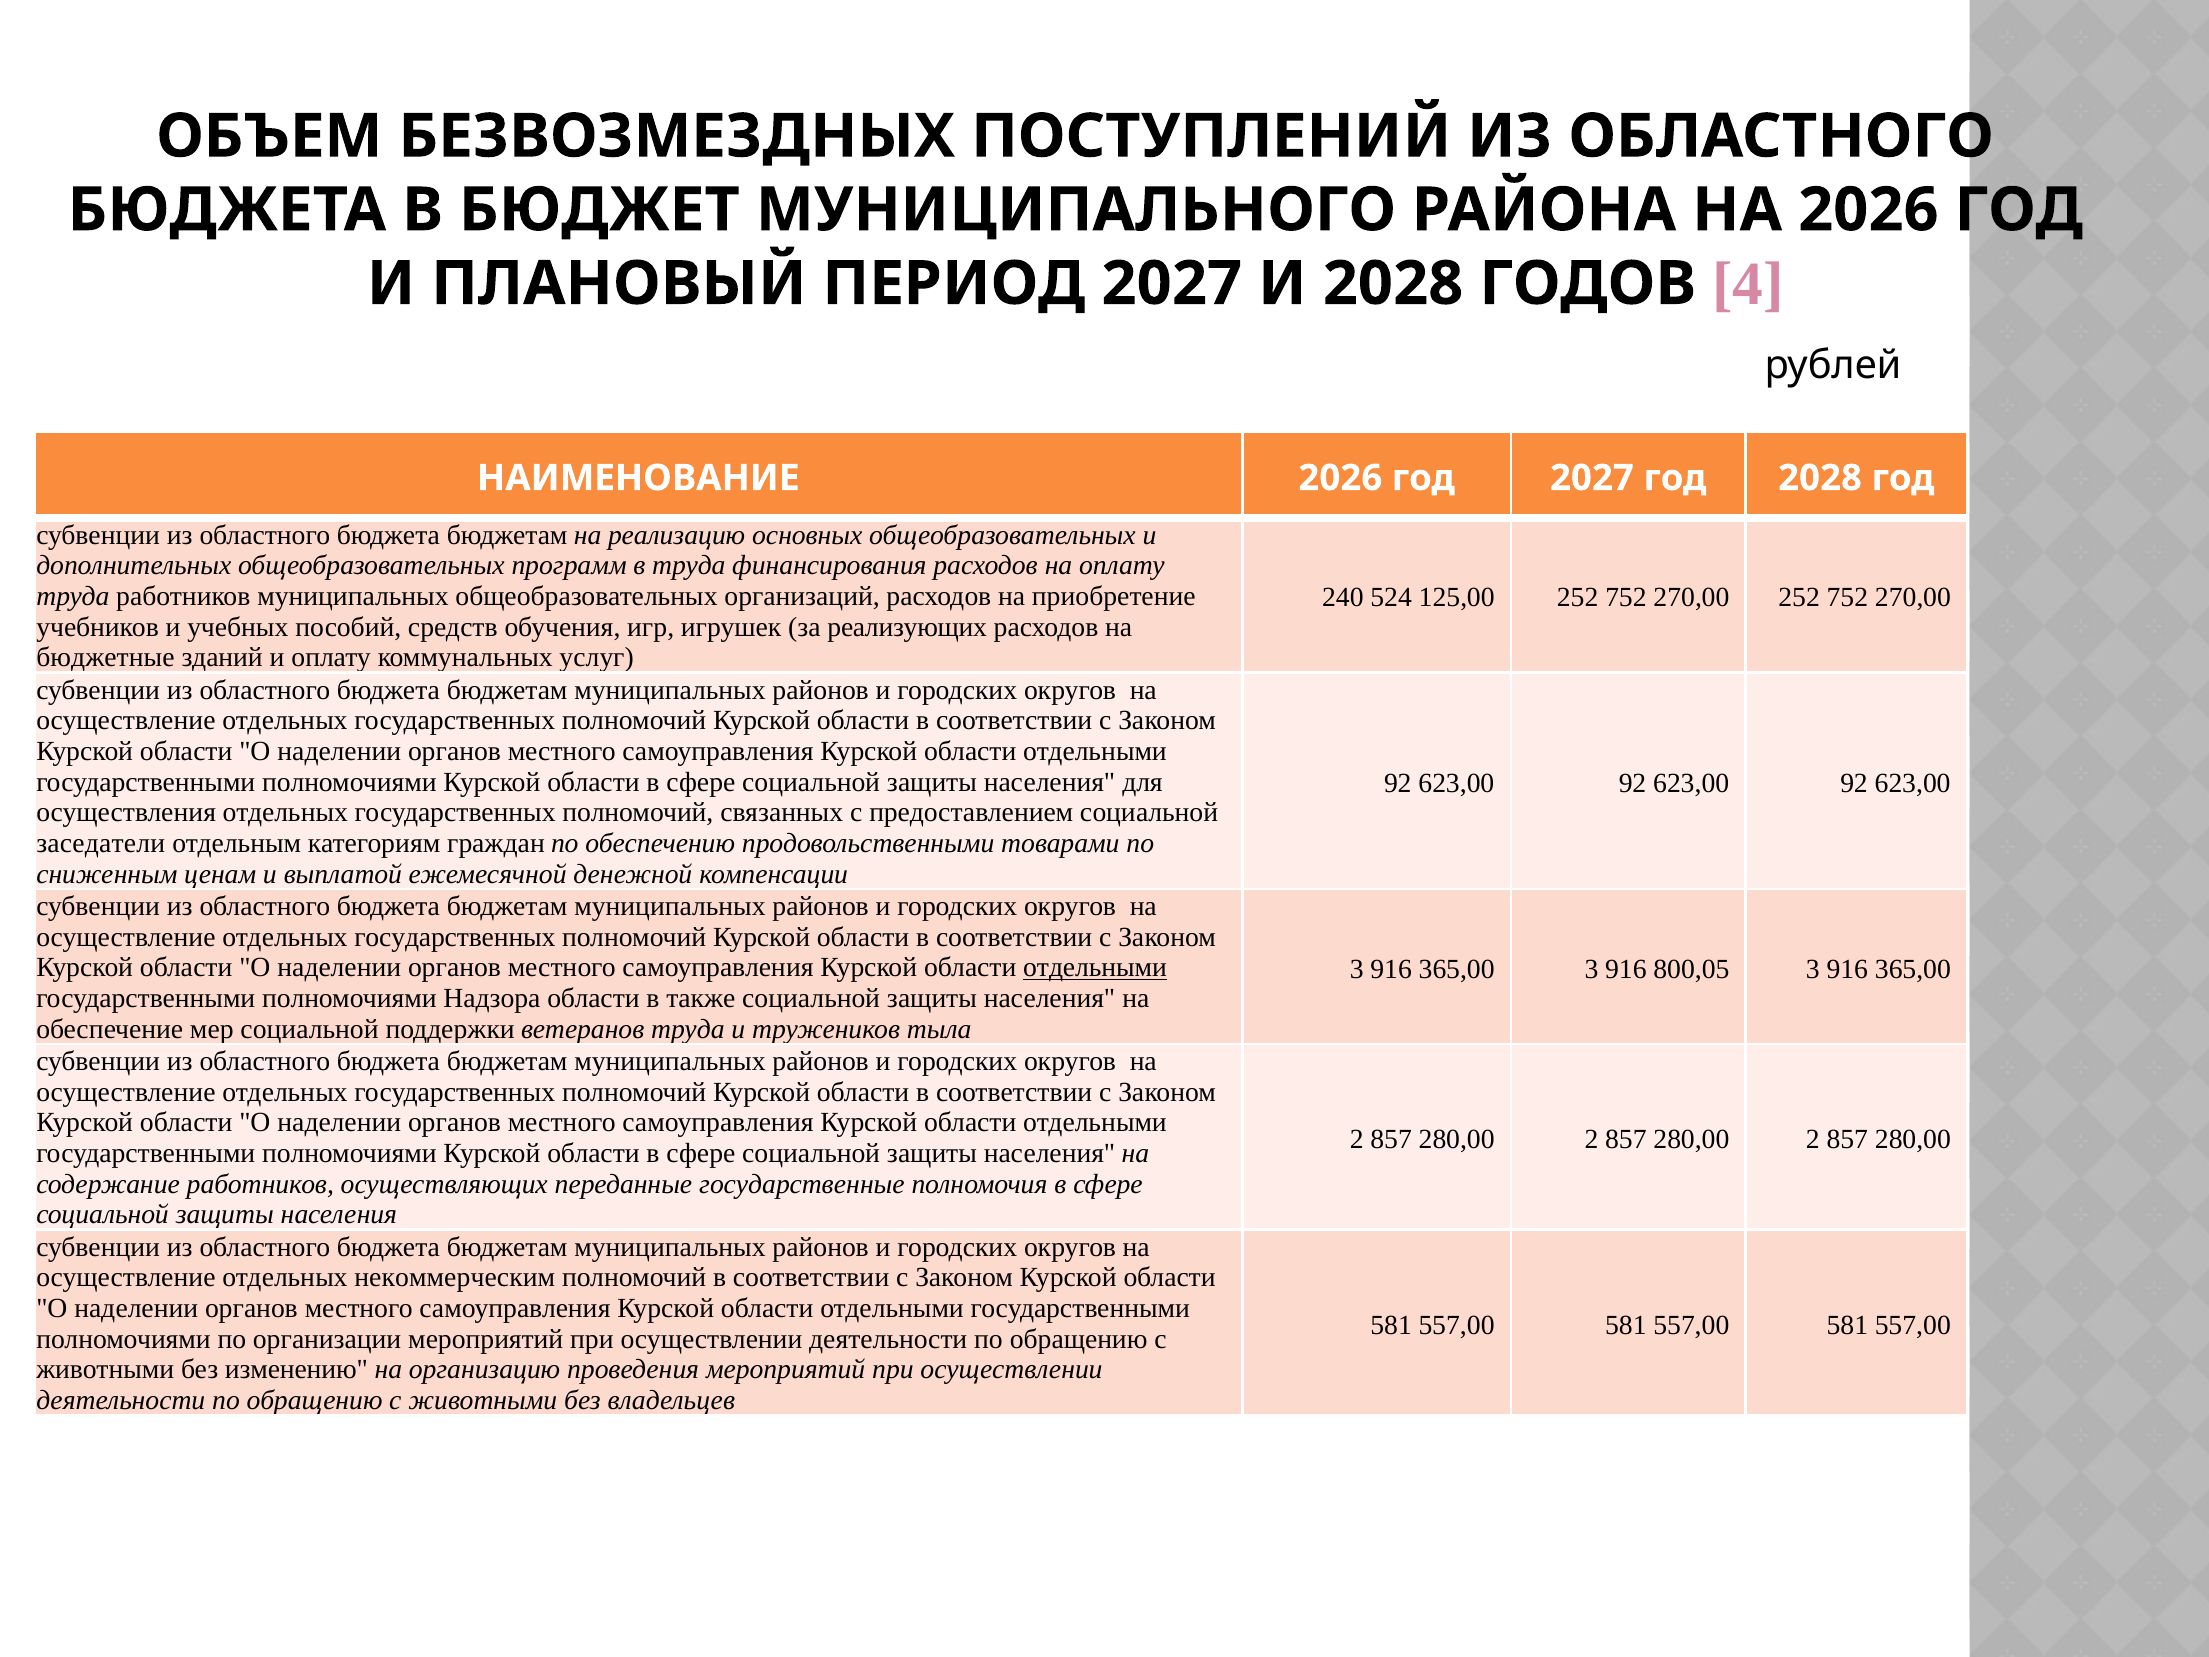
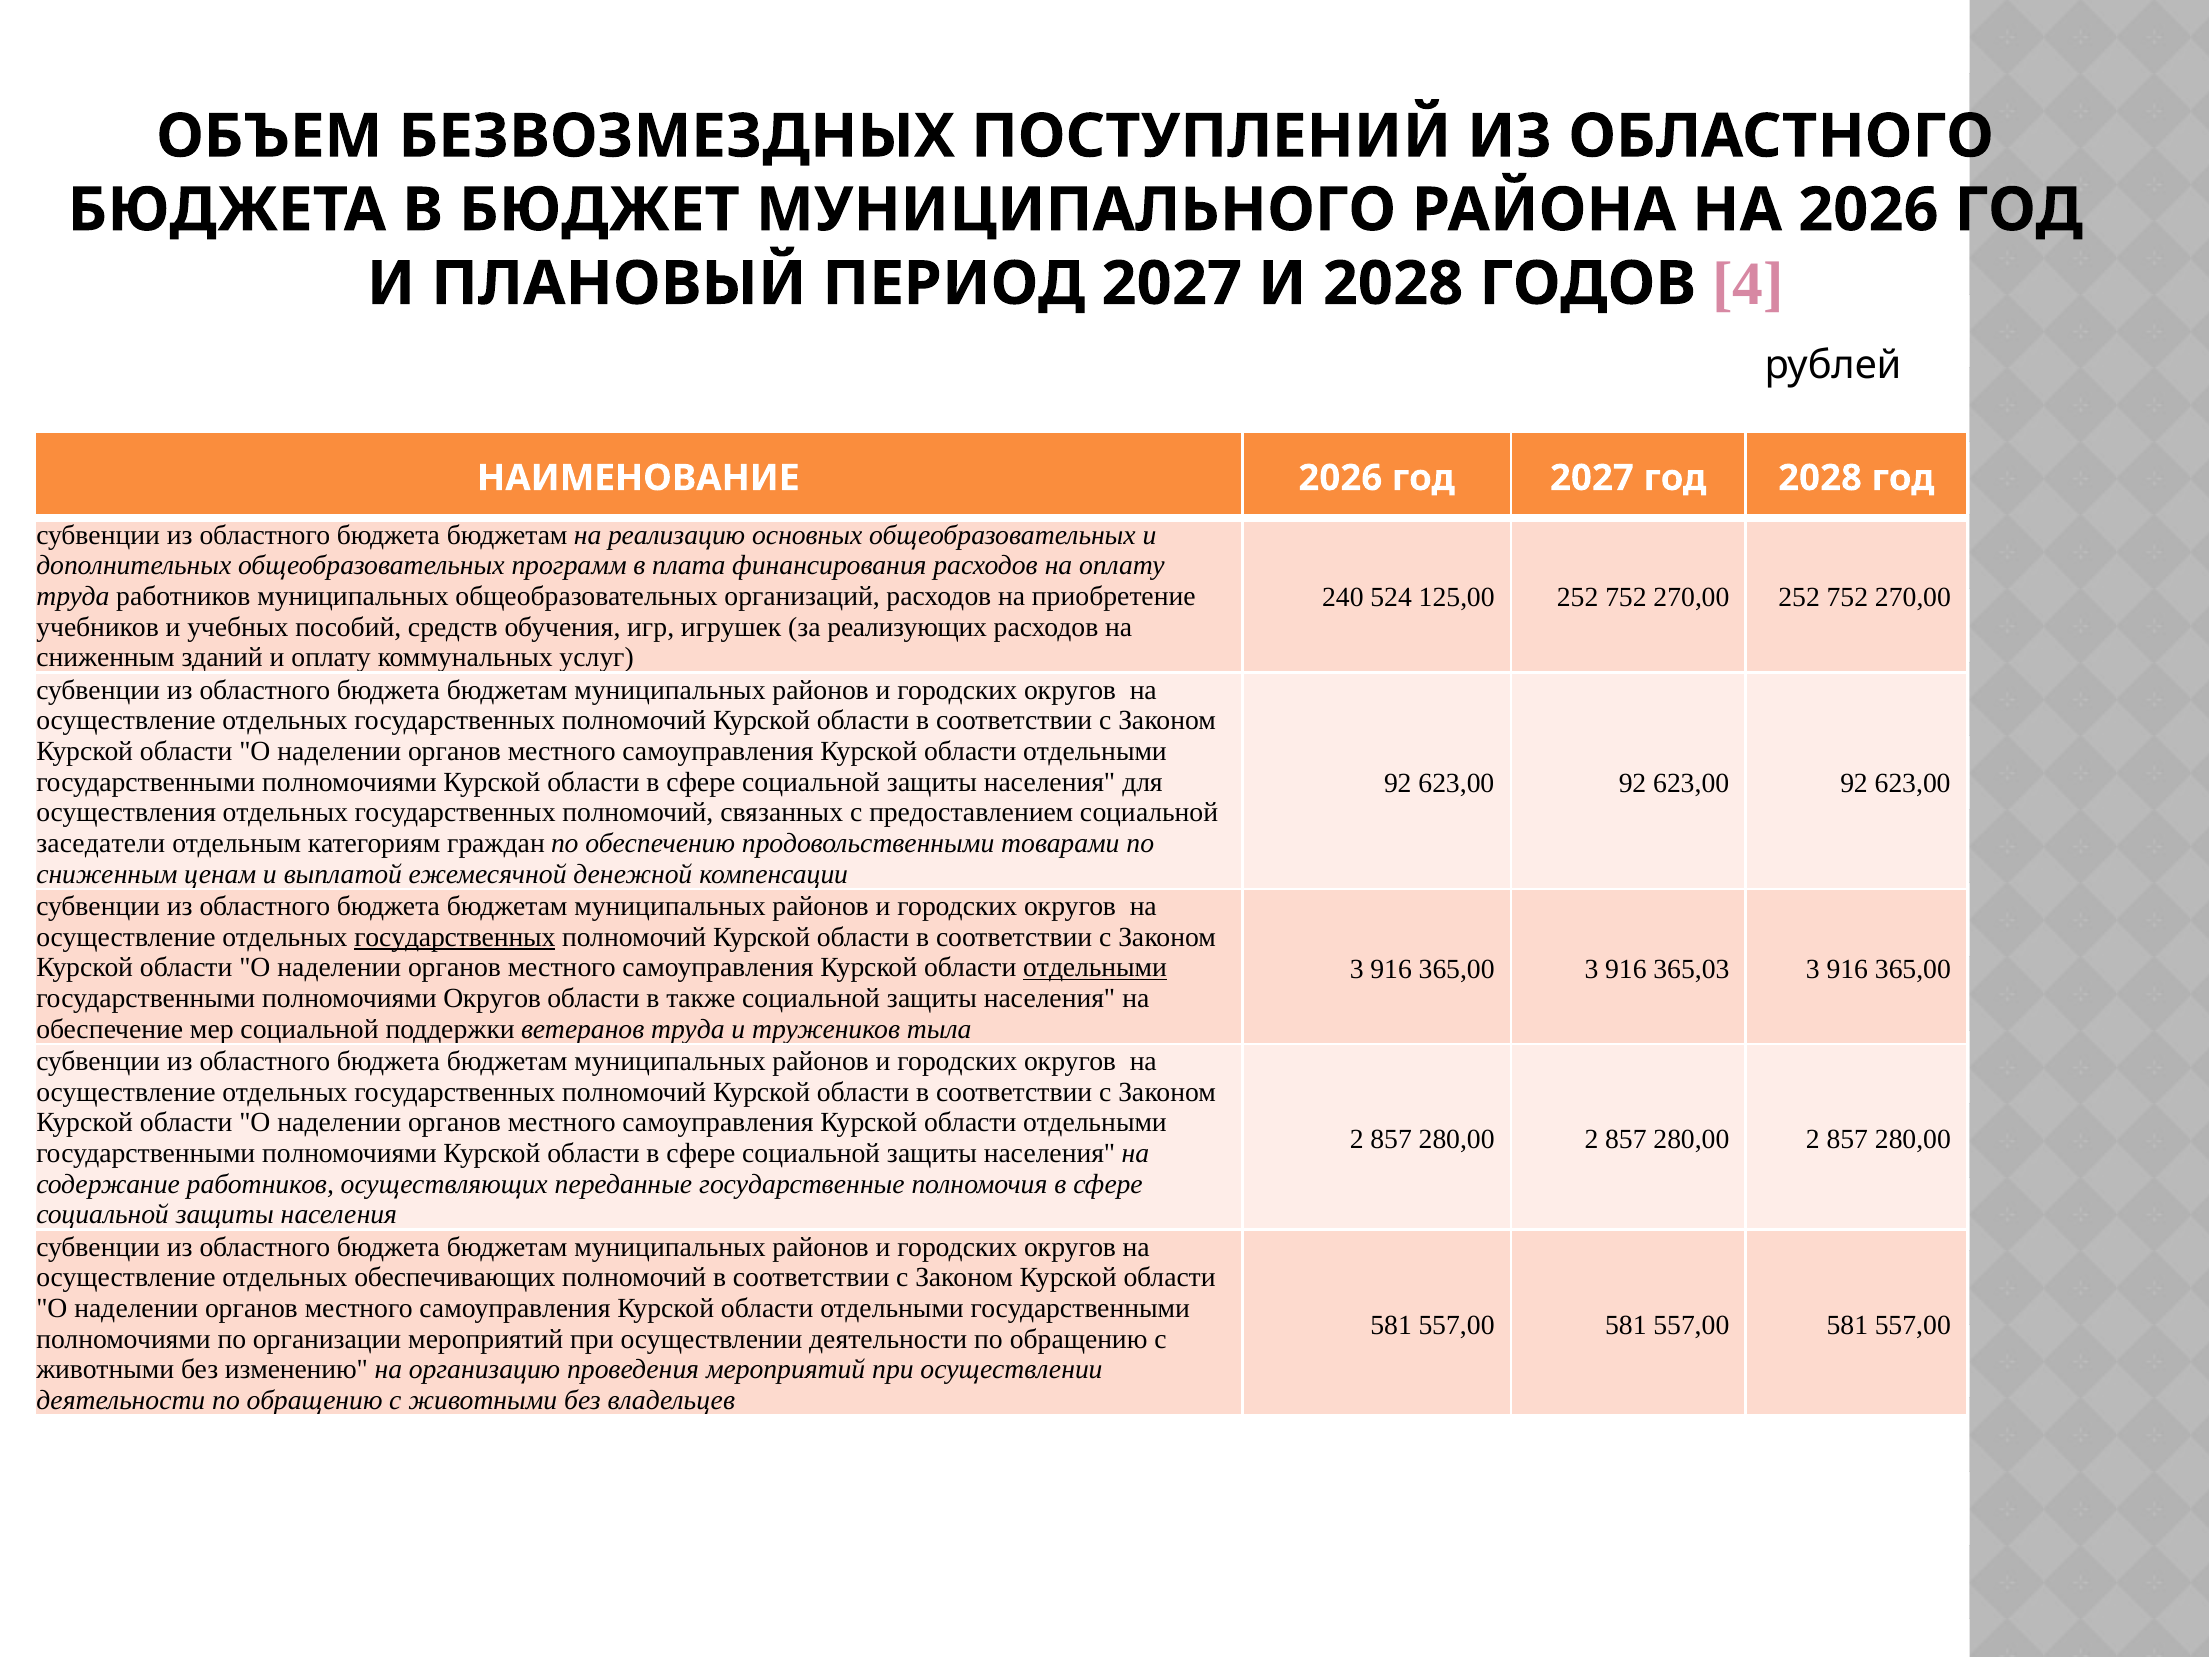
в труда: труда -> плата (689, 566)
бюджетные: бюджетные -> сниженным (106, 658)
государственных underline: none -> present (455, 937)
800,05: 800,05 -> 365,03 (1691, 969)
полномочиями Надзора: Надзора -> Округов (492, 998)
некоммерческим: некоммерческим -> обеспечивающих (455, 1277)
